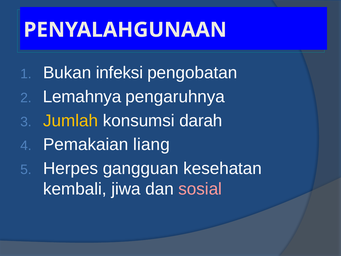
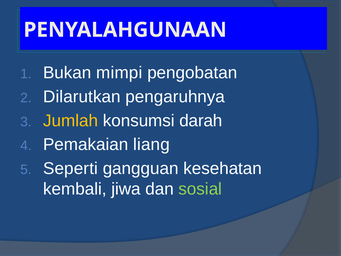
infeksi: infeksi -> mimpi (119, 73)
Lemahnya: Lemahnya -> Dilarutkan (82, 97)
Herpes: Herpes -> Seperti (71, 168)
sosial colour: pink -> light green (200, 189)
